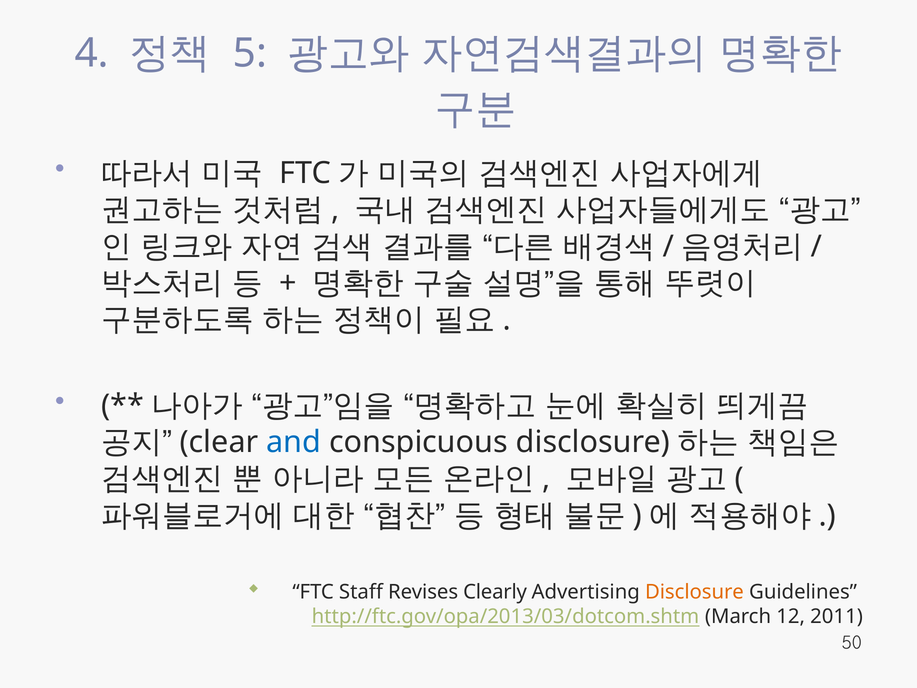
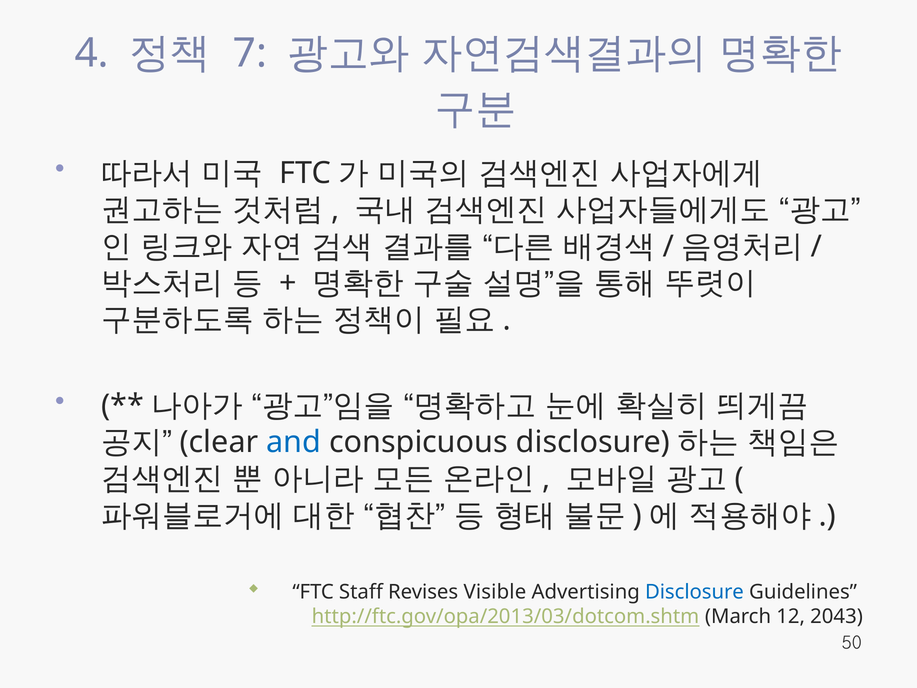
5: 5 -> 7 (250, 53)
Clearly: Clearly -> Visible (495, 592)
Disclosure colour: orange -> blue (694, 592)
2011: 2011 -> 2043 (837, 616)
